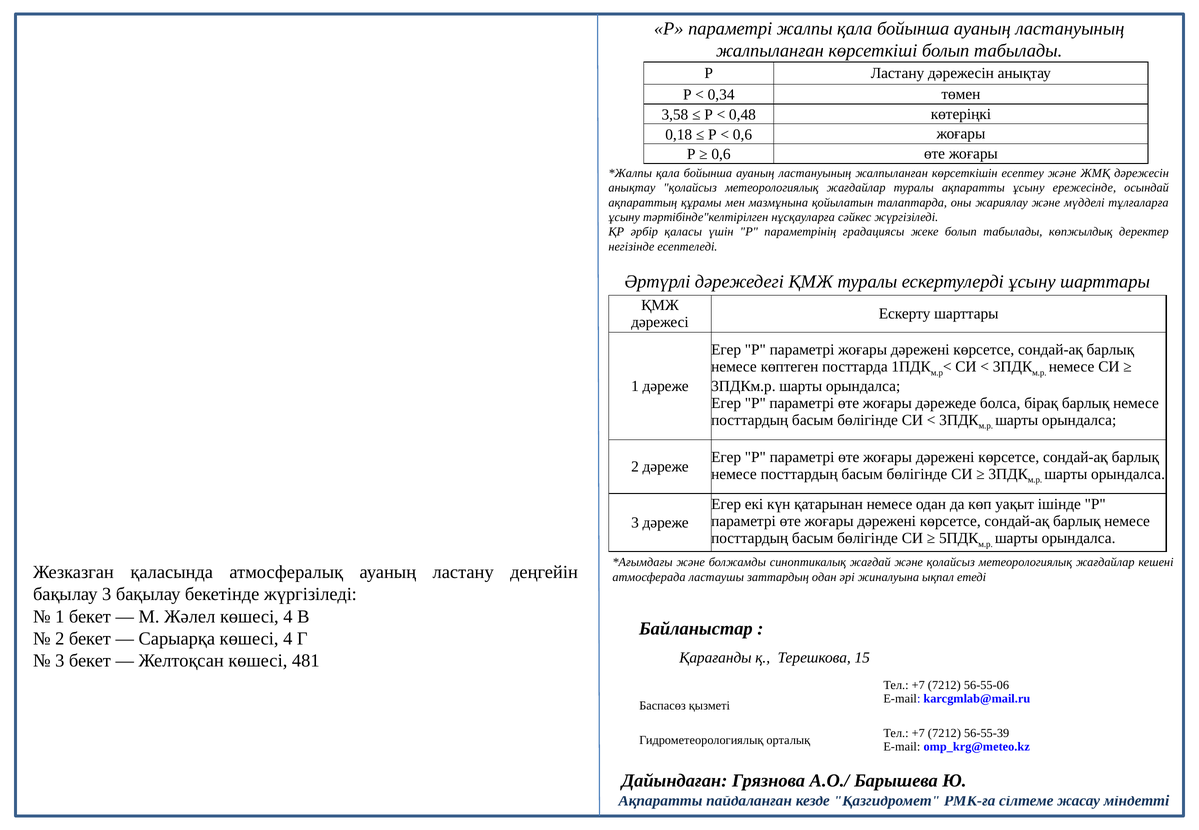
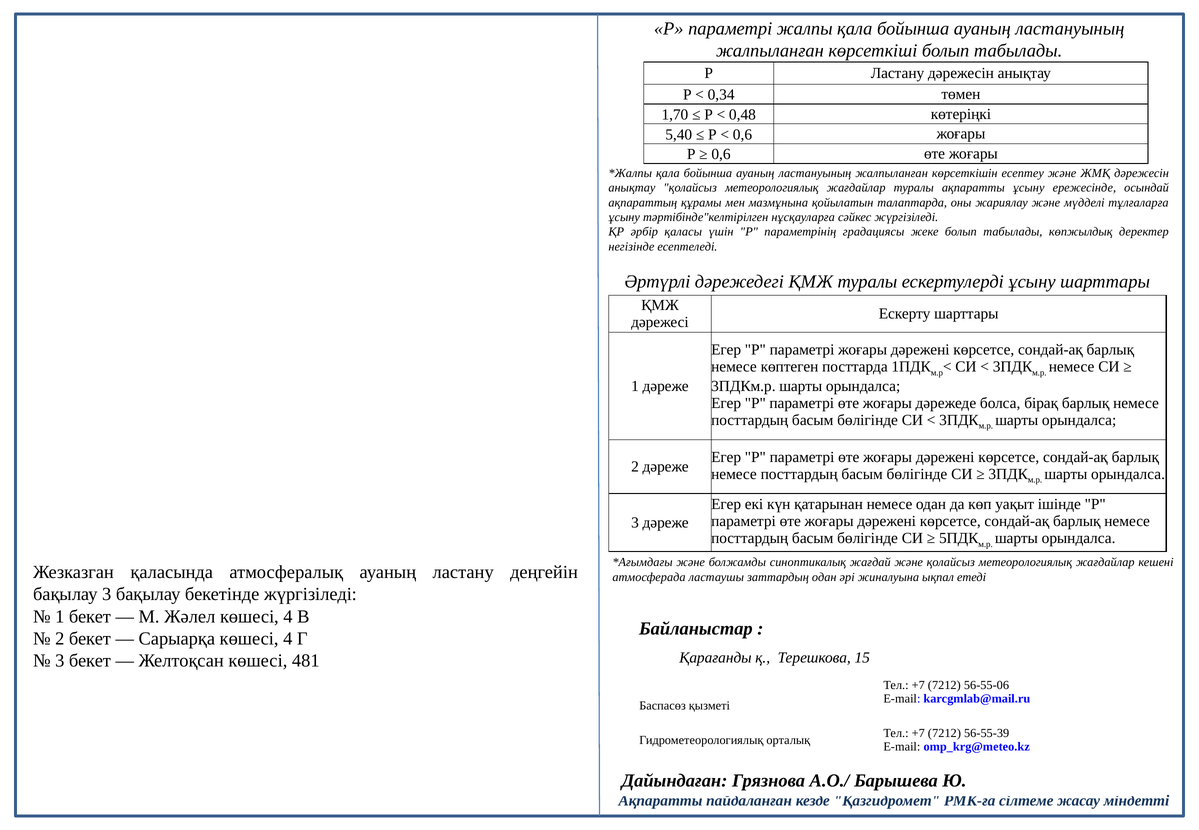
3,58: 3,58 -> 1,70 (675, 115)
0,18: 0,18 -> 5,40 (679, 134)
